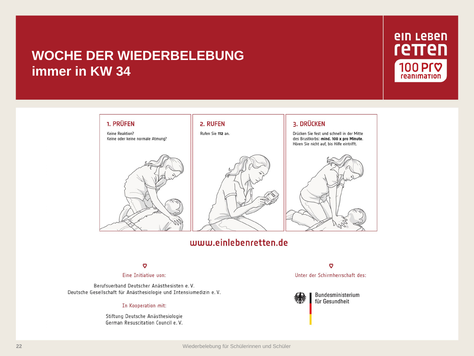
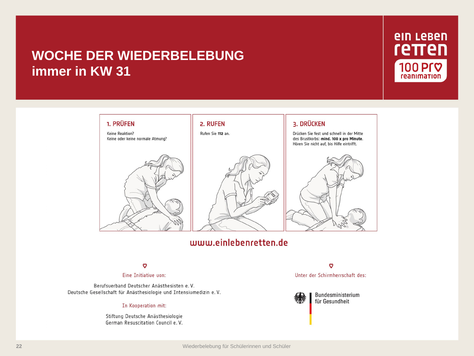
34: 34 -> 31 (123, 71)
